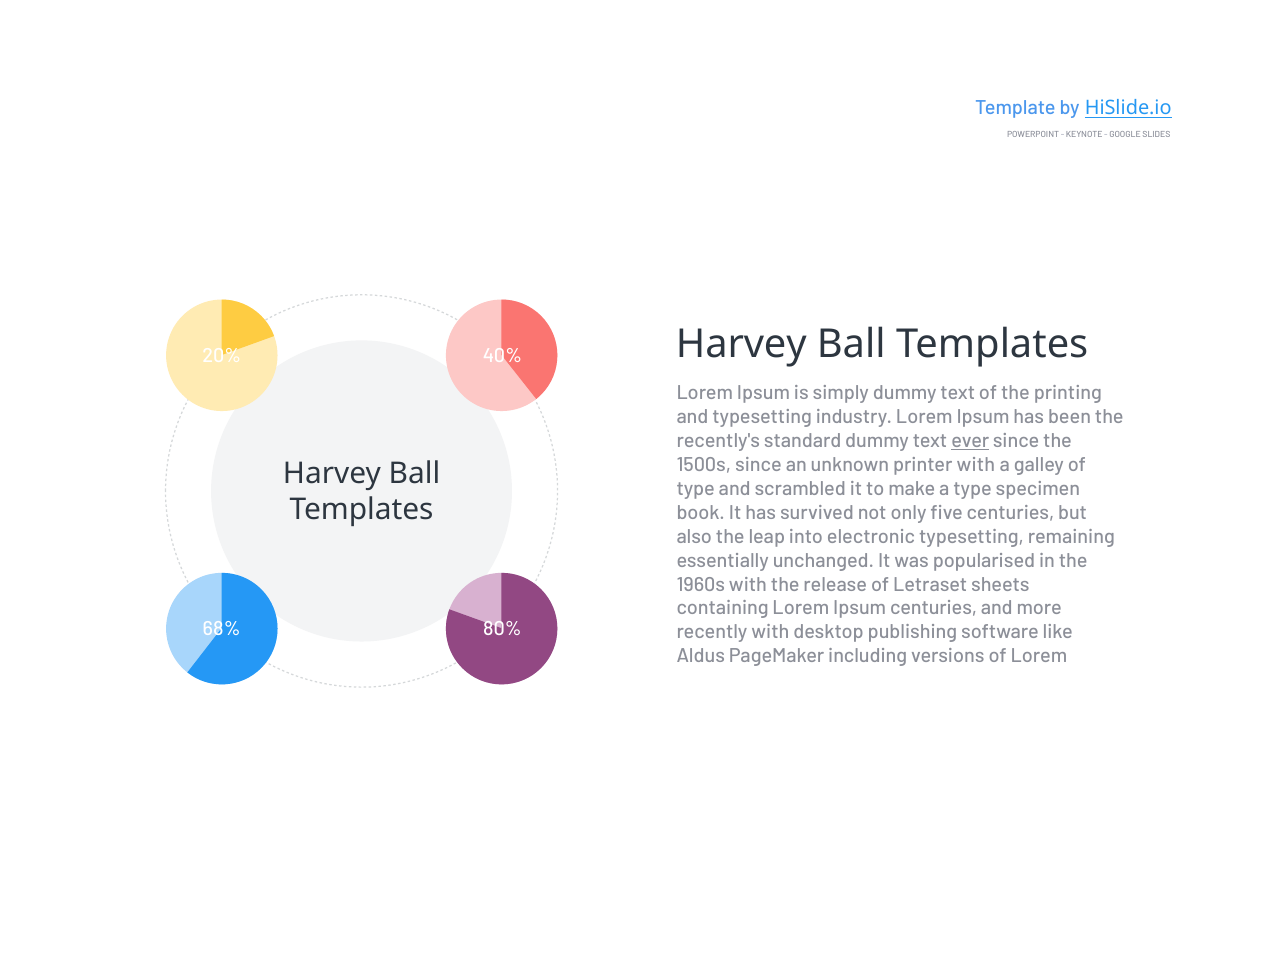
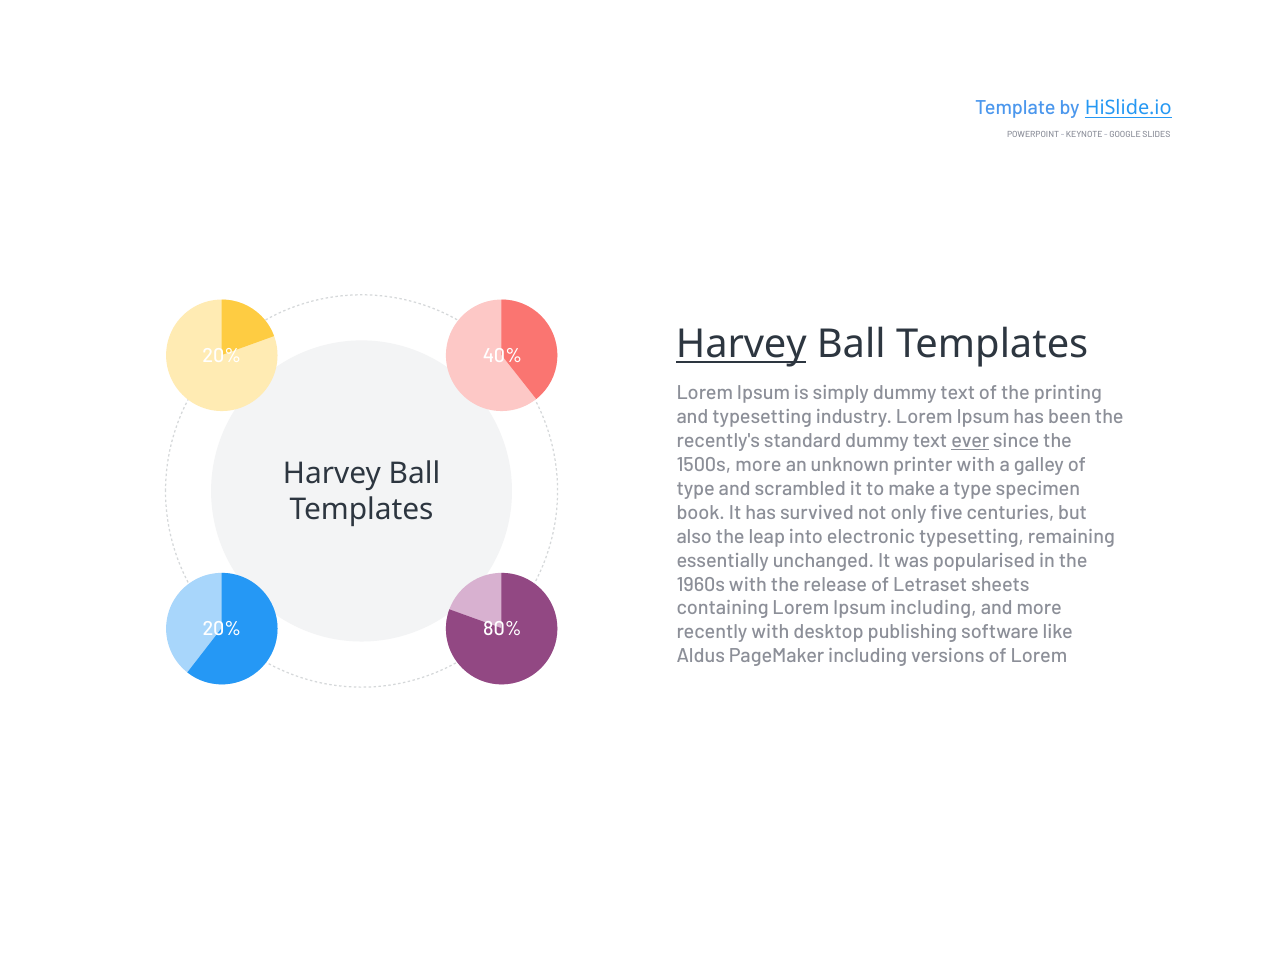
Harvey underline: none -> present (741, 344)
1500s since: since -> more (758, 465)
Ipsum centuries: centuries -> including (933, 608)
68%: 68% -> 20% (222, 629)
